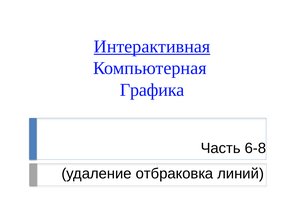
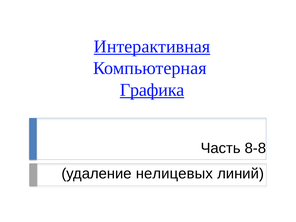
Графика underline: none -> present (152, 90)
6-8: 6-8 -> 8-8 (255, 148)
отбраковка: отбраковка -> нелицевых (174, 174)
